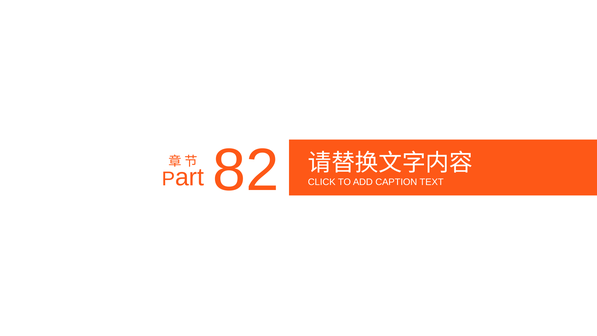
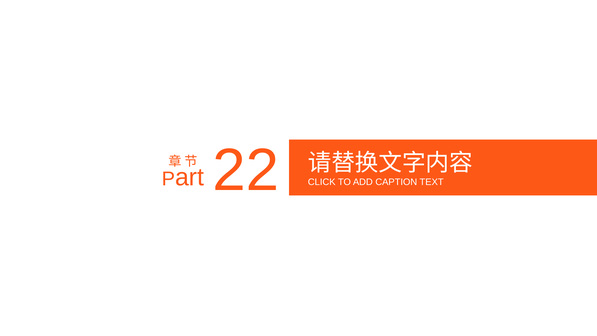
82: 82 -> 22 (246, 170)
